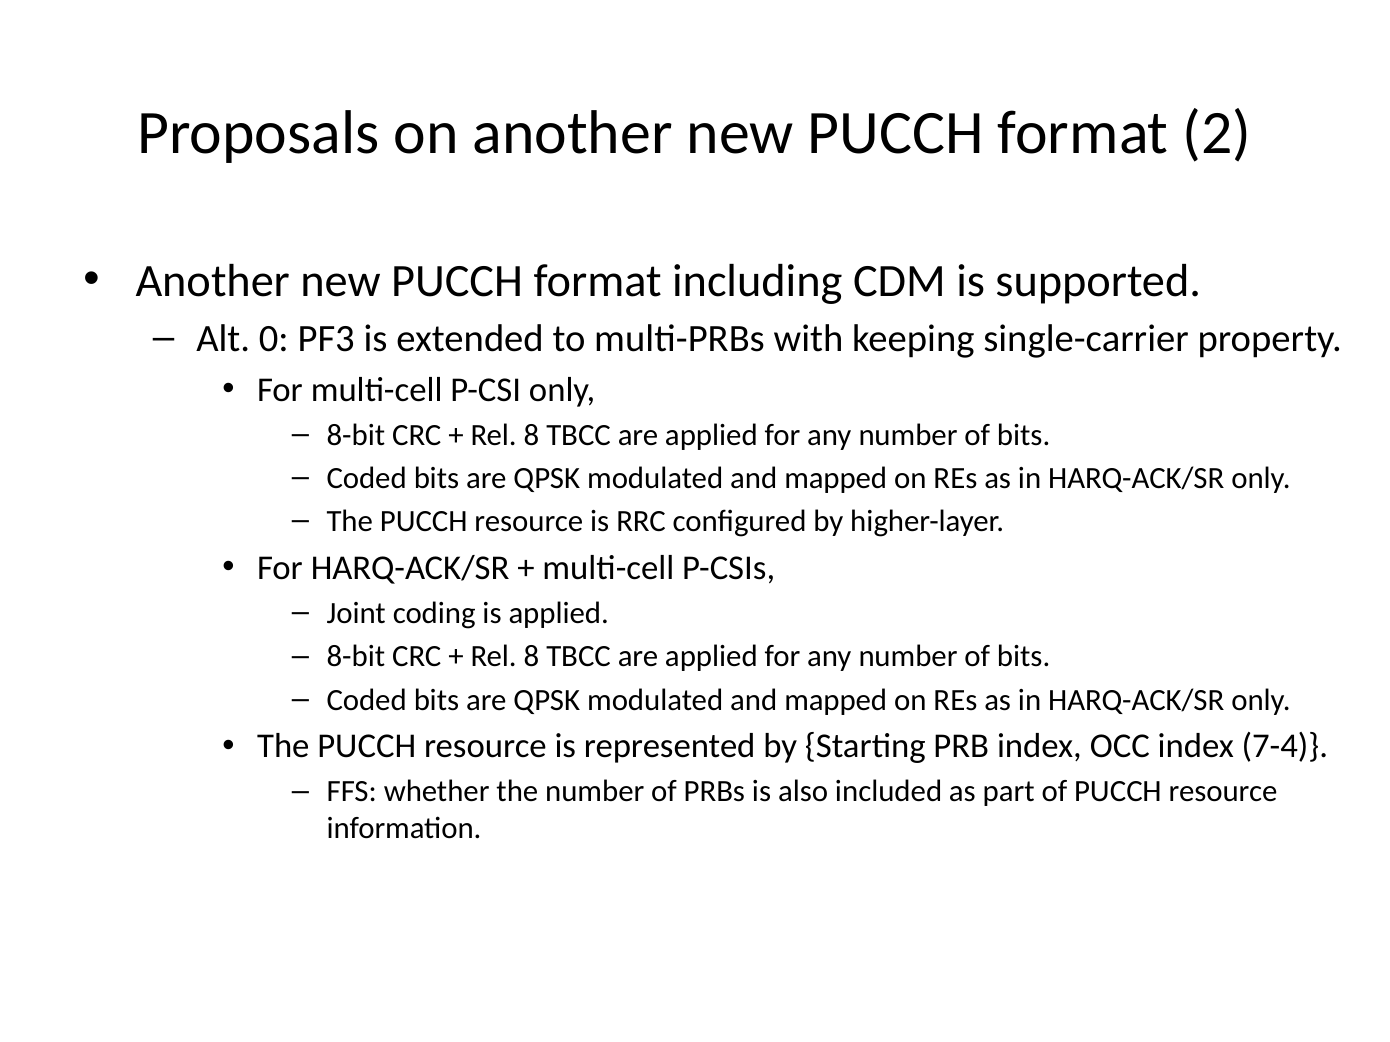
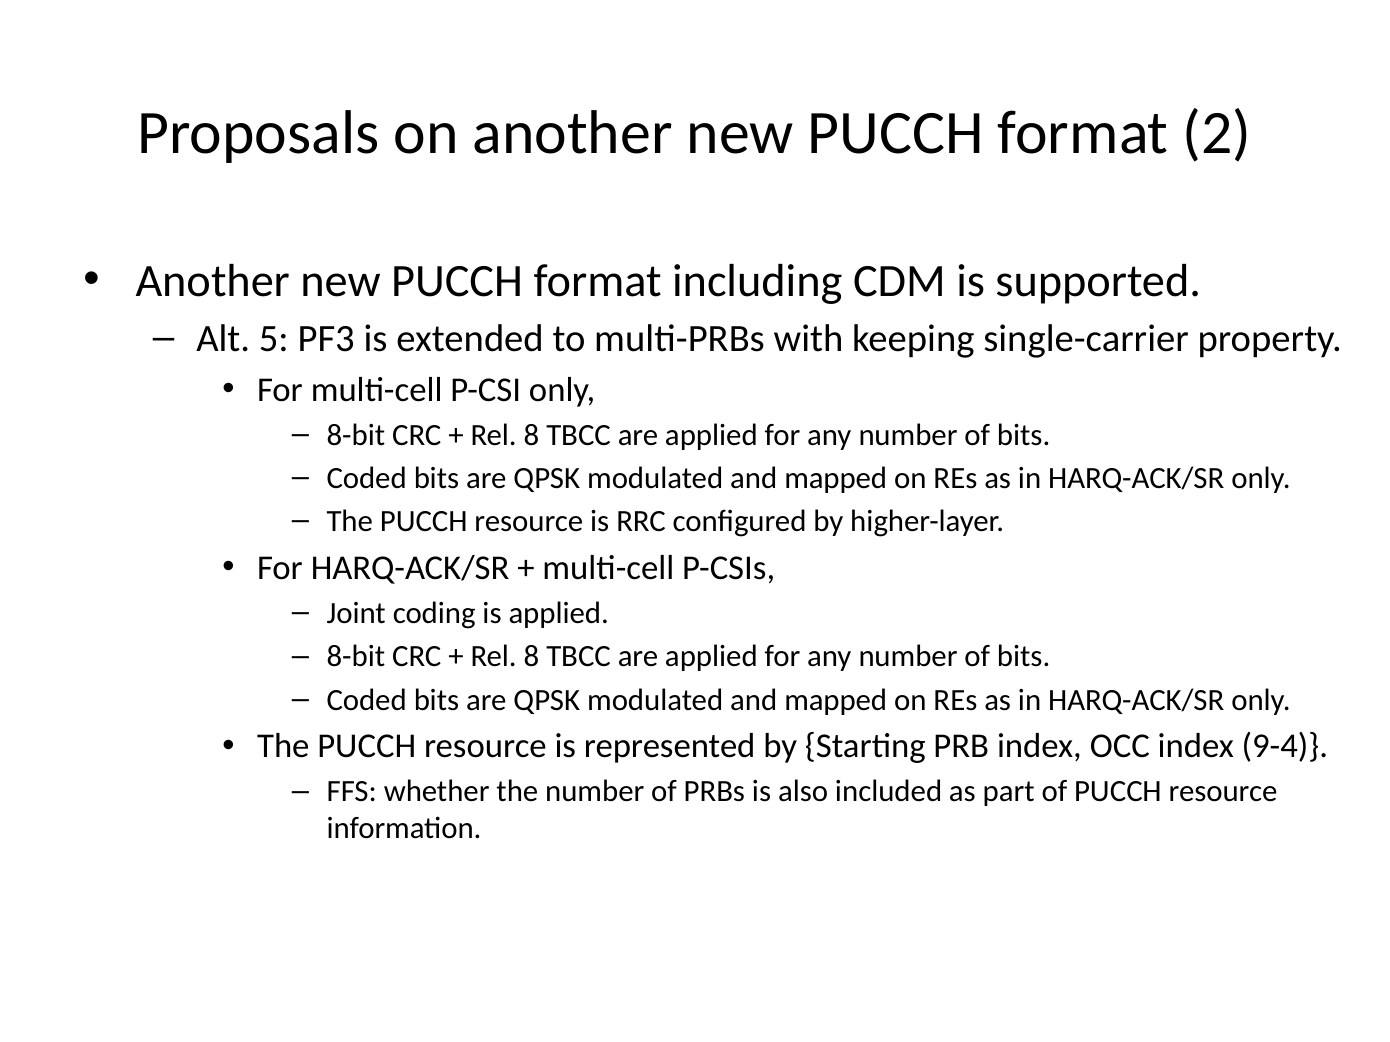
0: 0 -> 5 (274, 339)
7-4: 7-4 -> 9-4 (1285, 747)
